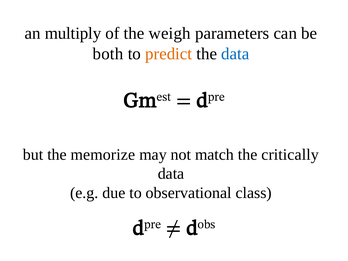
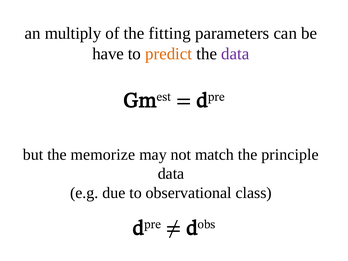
weigh: weigh -> fitting (170, 33)
both: both -> have (108, 54)
data colour: blue -> purple (235, 54)
critically: critically -> principle (290, 155)
